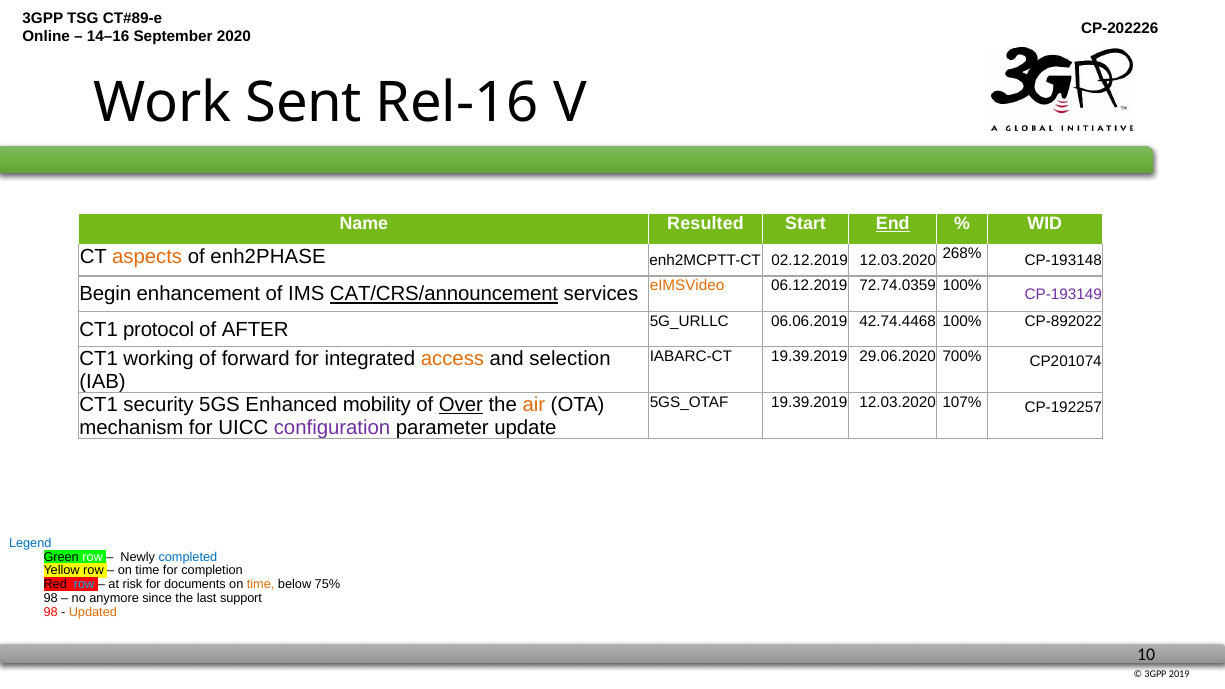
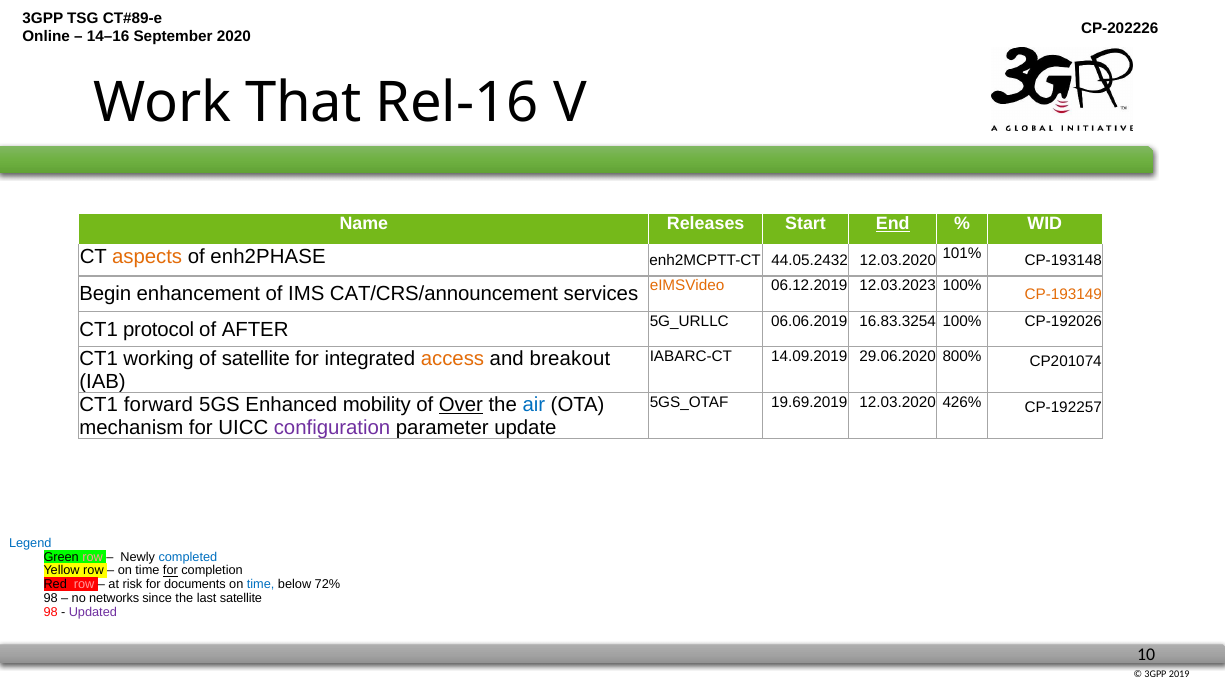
Sent: Sent -> That (304, 103)
Resulted: Resulted -> Releases (706, 224)
02.12.2019: 02.12.2019 -> 44.05.2432 (810, 261)
268%: 268% -> 101% (962, 254)
CAT/CRS/announcement underline: present -> none (444, 294)
72.74.0359: 72.74.0359 -> 12.03.2023 (898, 286)
CP-193149 colour: purple -> orange (1063, 294)
42.74.4468: 42.74.4468 -> 16.83.3254 (898, 321)
CP-892022: CP-892022 -> CP-192026 (1063, 321)
IABARC-CT 19.39.2019: 19.39.2019 -> 14.09.2019 (809, 357)
700%: 700% -> 800% (962, 357)
of forward: forward -> satellite (256, 359)
selection: selection -> breakout (570, 359)
19.39.2019: 19.39.2019 -> 19.69.2019 (809, 403)
107%: 107% -> 426% (962, 403)
security: security -> forward (158, 405)
air colour: orange -> blue (534, 405)
row colour: white -> pink (93, 557)
for underline: none -> present (170, 571)
row colour: light blue -> pink (84, 585)
time colour: orange -> blue (261, 585)
75%: 75% -> 72% (327, 585)
anymore: anymore -> networks (114, 598)
last support: support -> satellite (241, 598)
Updated colour: orange -> purple (93, 612)
